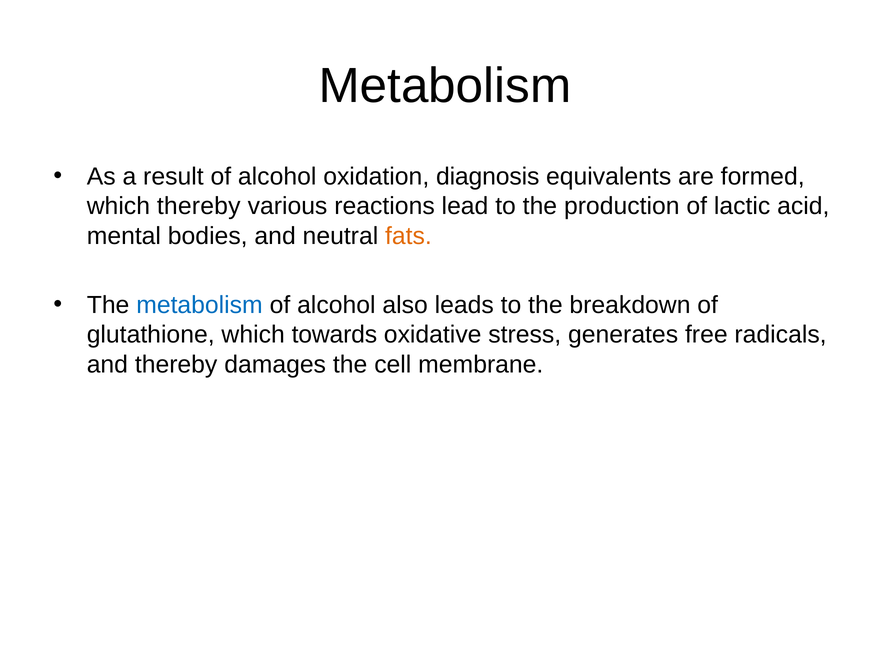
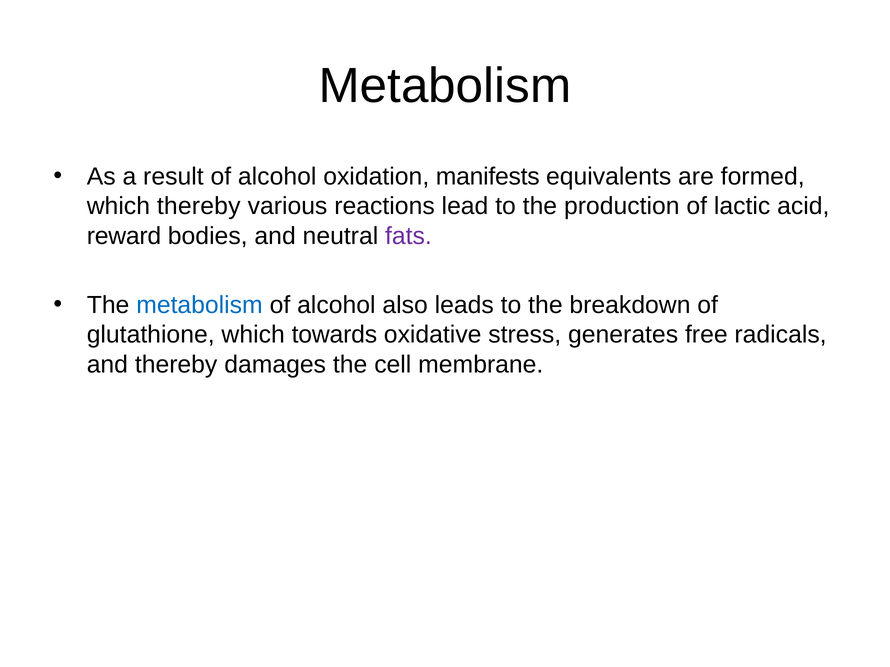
diagnosis: diagnosis -> manifests (488, 177)
mental: mental -> reward (124, 236)
fats colour: orange -> purple (408, 236)
